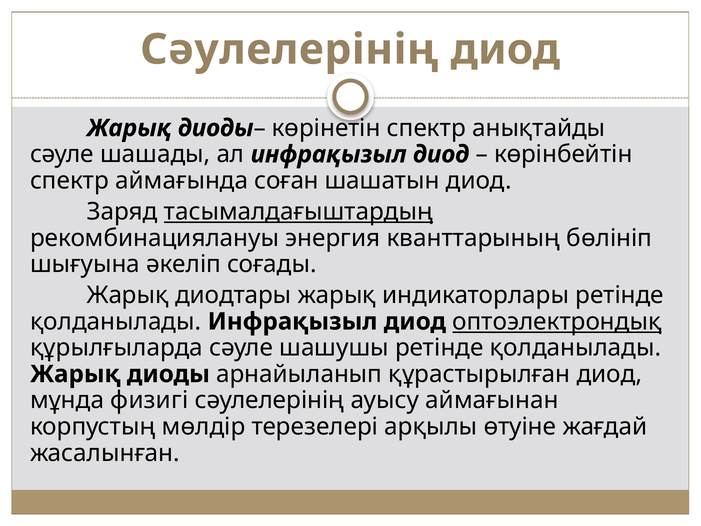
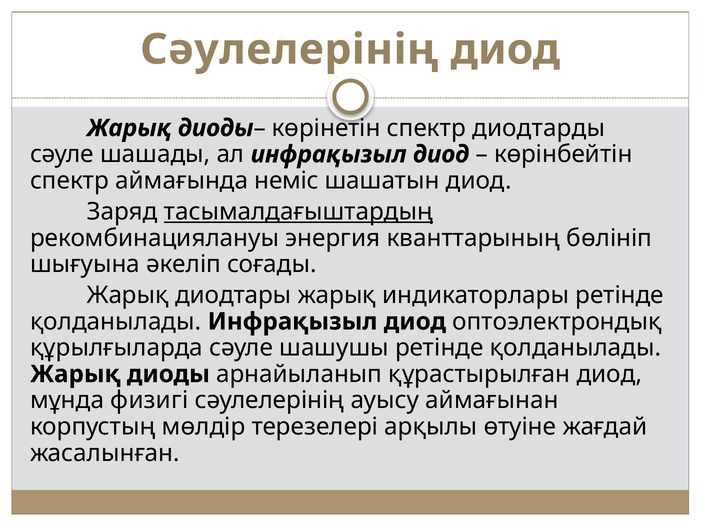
анықтайды: анықтайды -> диодтарды (539, 128)
соған: соған -> неміс (287, 181)
оптоэлектрондық underline: present -> none (557, 321)
